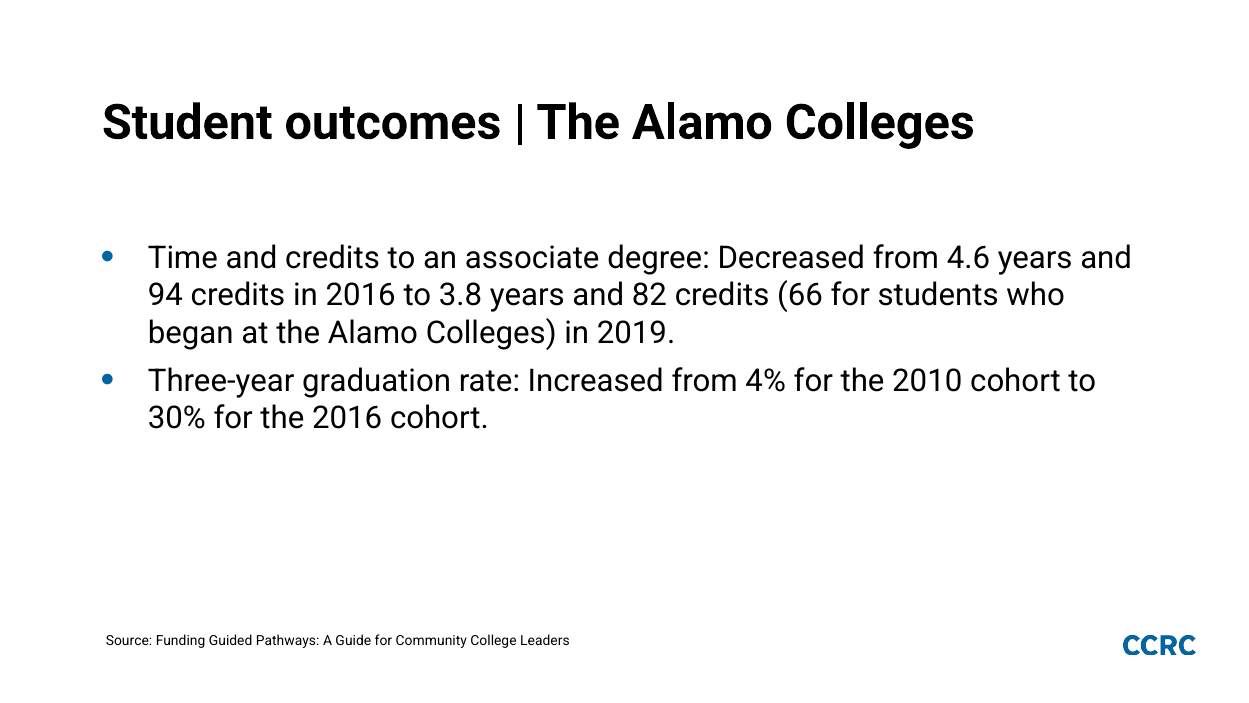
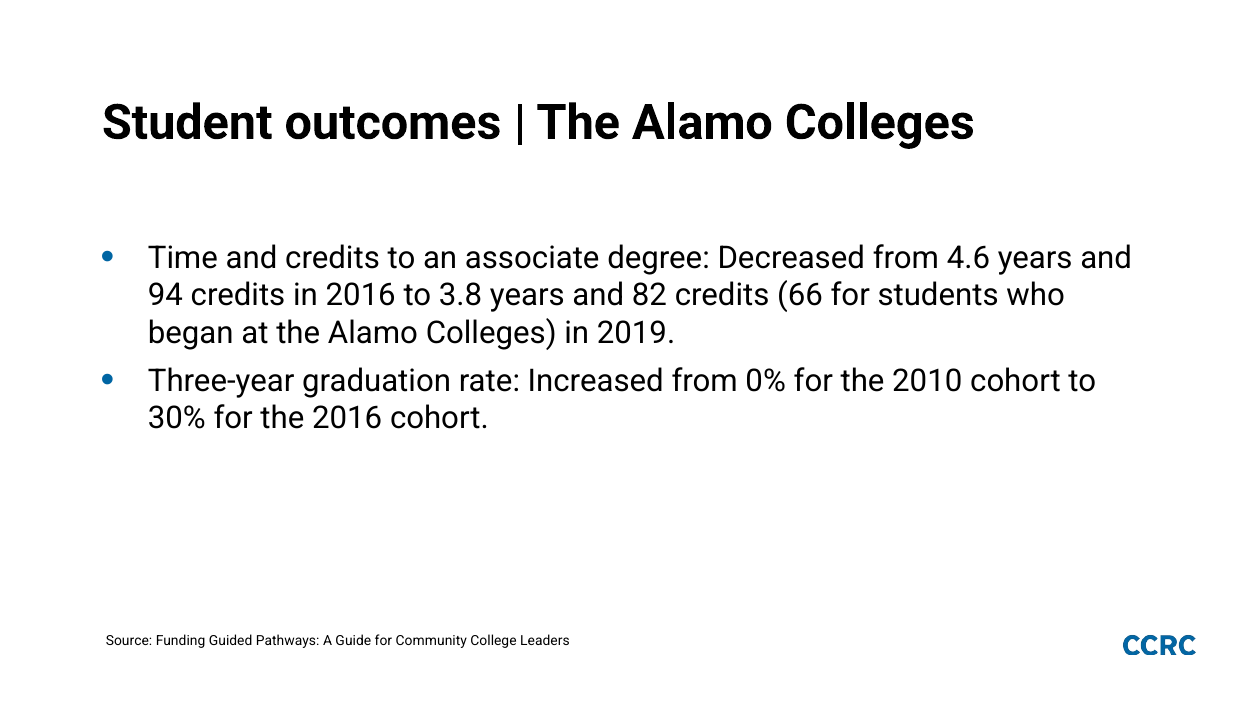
4%: 4% -> 0% (766, 381)
